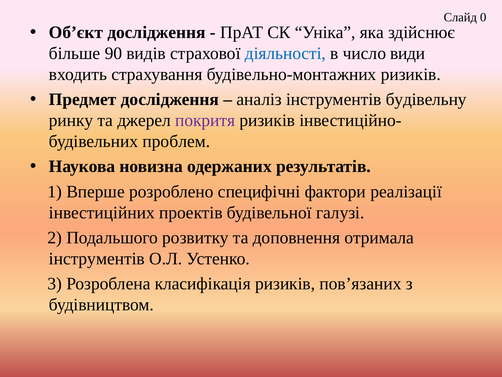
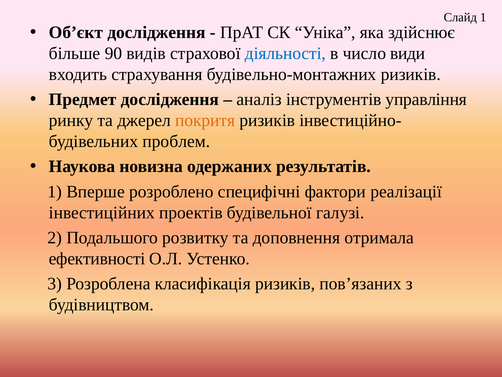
Слайд 0: 0 -> 1 (483, 17)
будівельну: будівельну -> управління (426, 99)
покритя colour: purple -> orange (205, 120)
інструментів: інструментів -> ефективності (97, 258)
